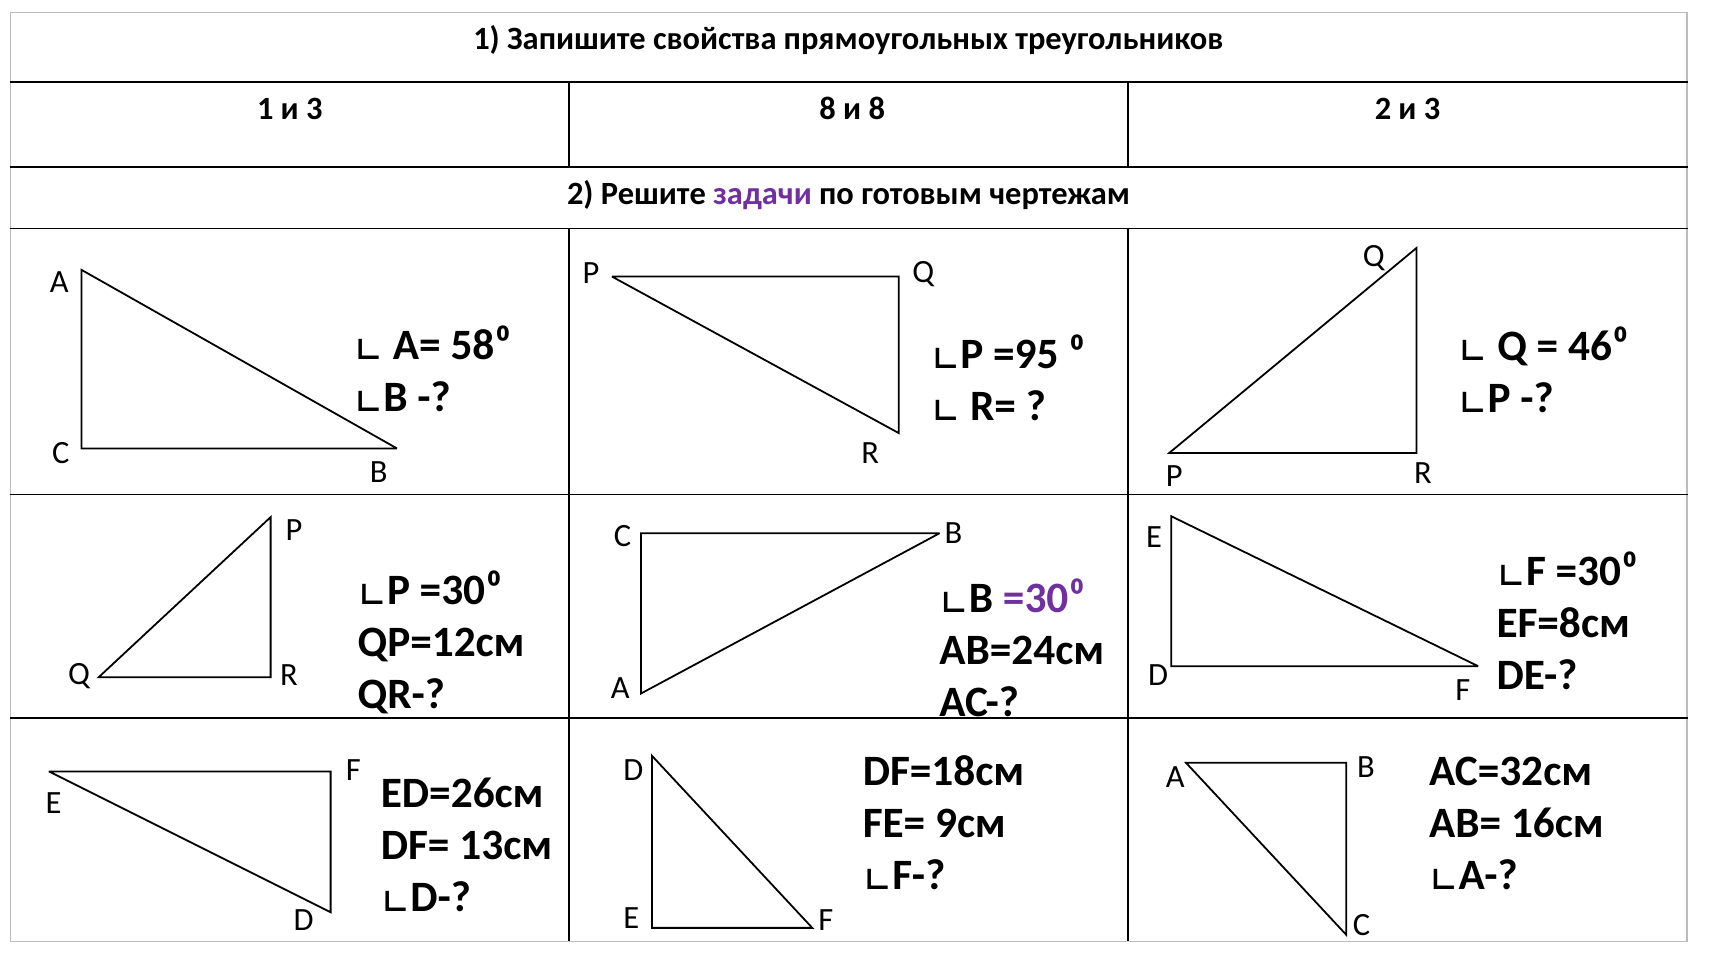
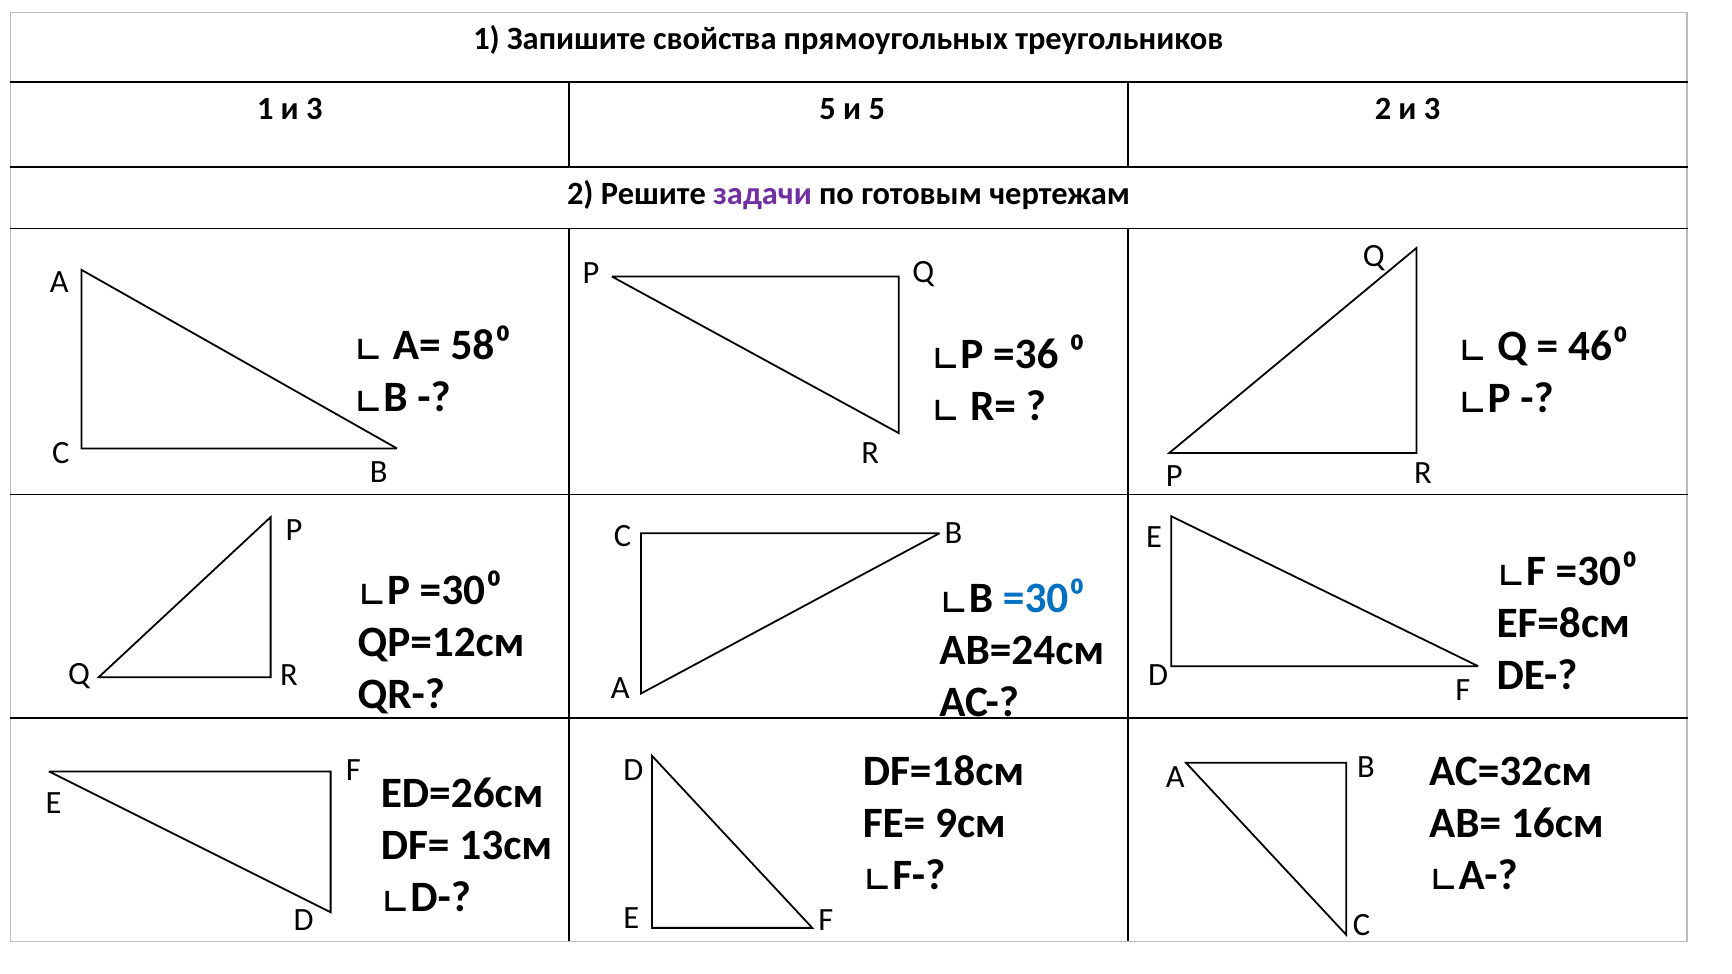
3 8: 8 -> 5 (828, 109)
и 8: 8 -> 5 (877, 109)
=95: =95 -> =36 (1026, 354)
=30⁰ colour: purple -> blue (1044, 598)
